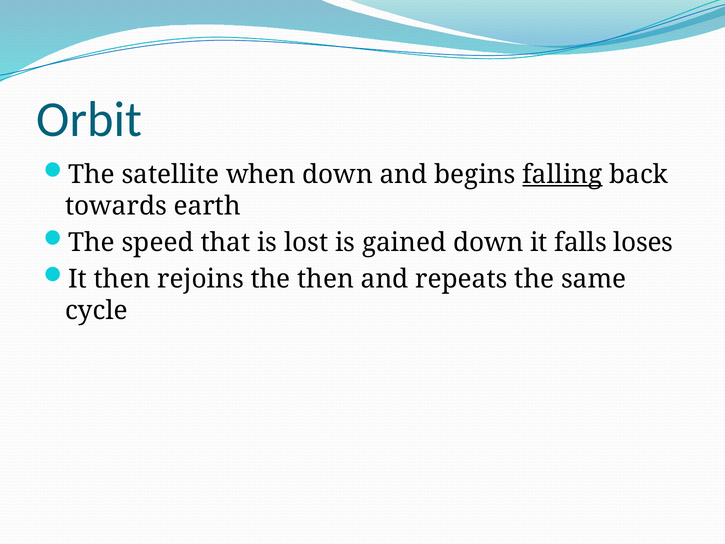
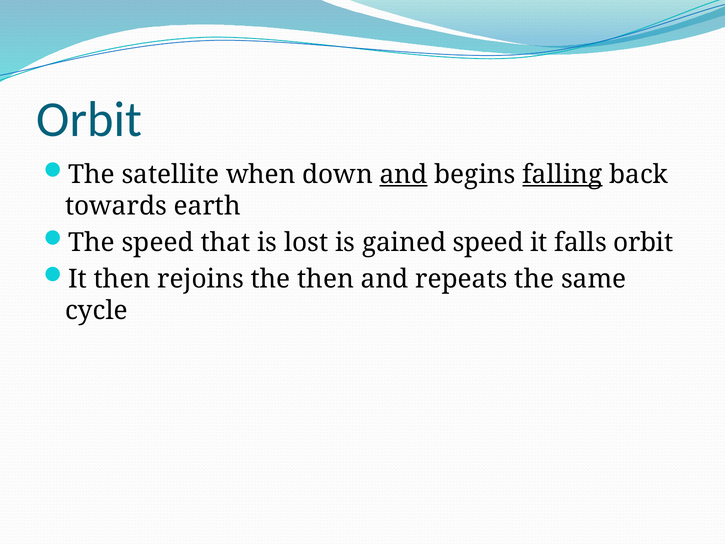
and underline: none -> present (404, 175)
gained down: down -> speed (488, 243)
falls loses: loses -> orbit (643, 243)
